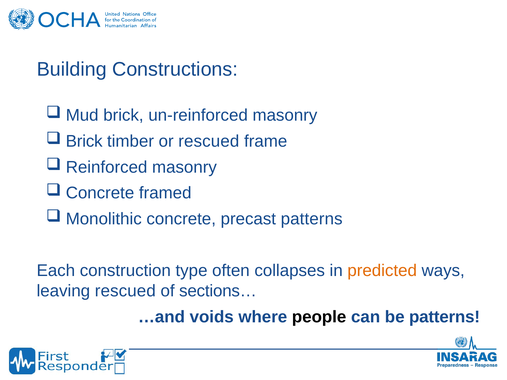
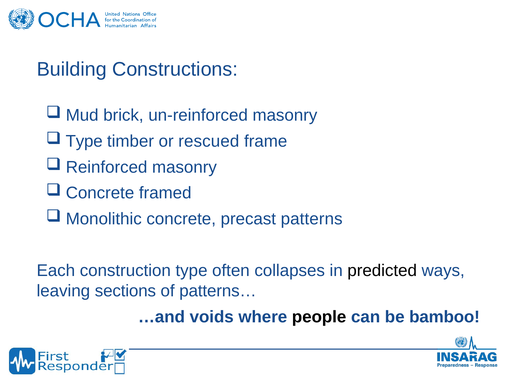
Brick: Brick -> Type (84, 141)
predicted colour: orange -> black (382, 271)
leaving rescued: rescued -> sections (125, 291)
sections…: sections… -> patterns… (218, 291)
be patterns: patterns -> bamboo (445, 317)
